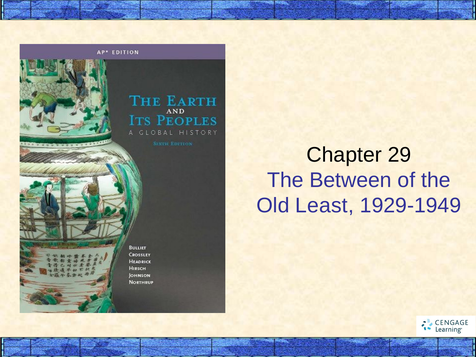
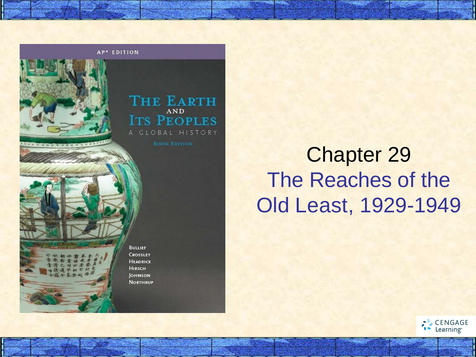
Between: Between -> Reaches (351, 180)
